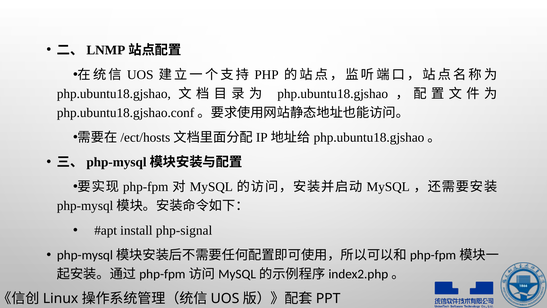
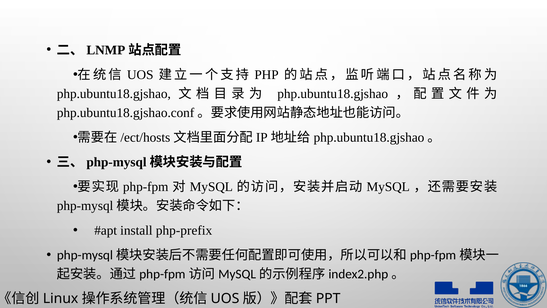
php-signal: php-signal -> php-prefix (184, 230)
